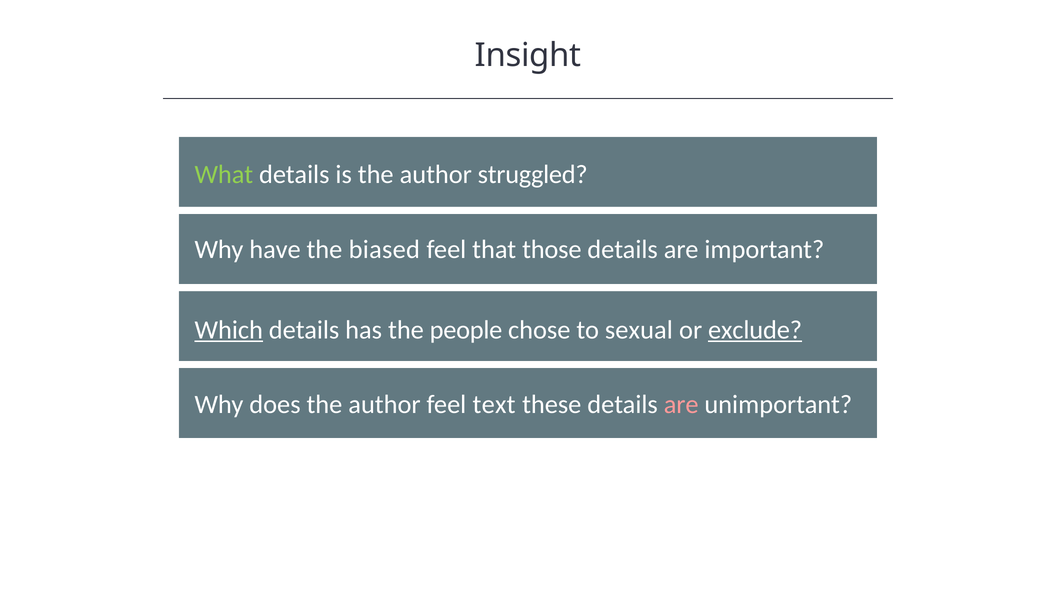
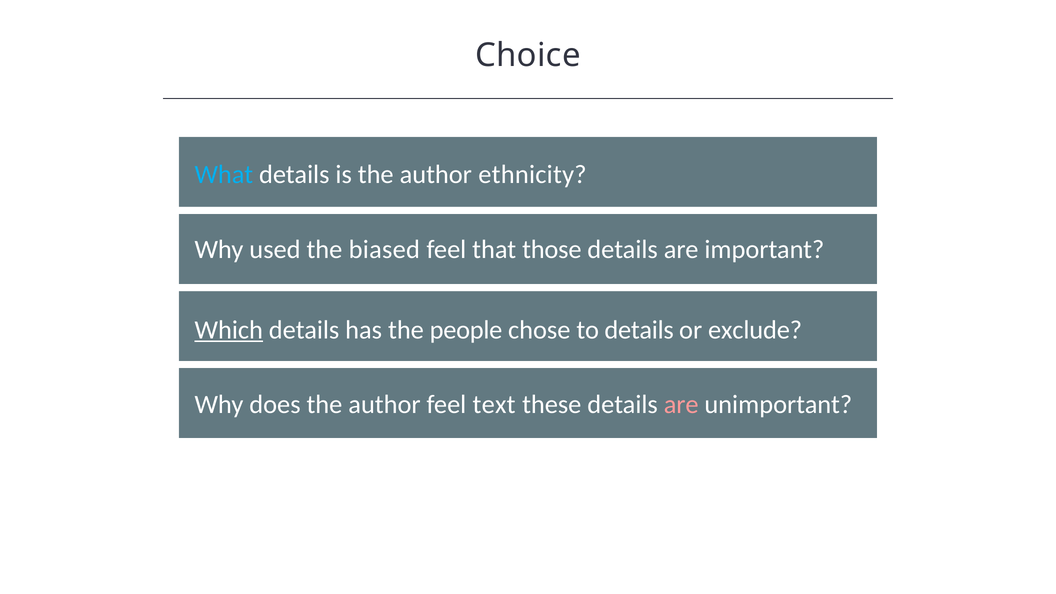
Insight: Insight -> Choice (528, 55)
What colour: light green -> light blue (224, 174)
struggled: struggled -> ethnicity (532, 174)
have: have -> used (275, 249)
to sexual: sexual -> details (639, 330)
exclude underline: present -> none (755, 330)
